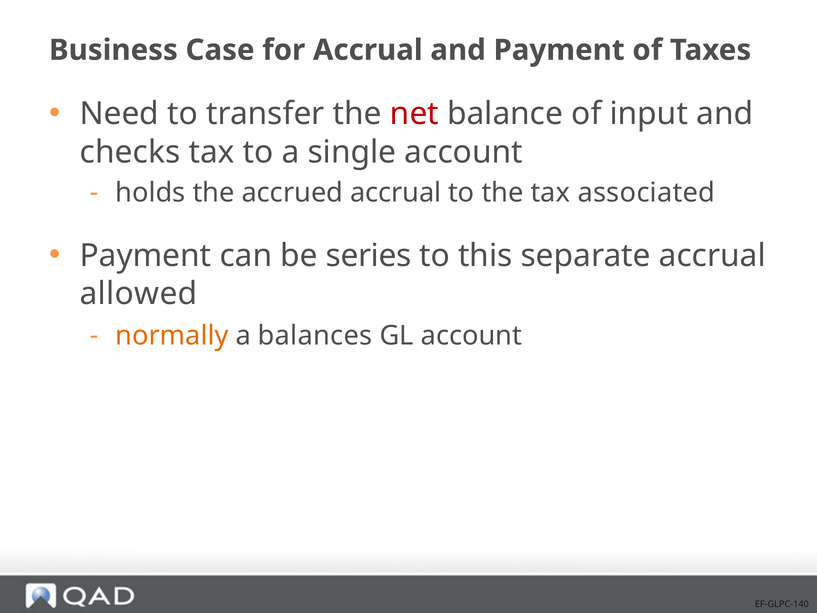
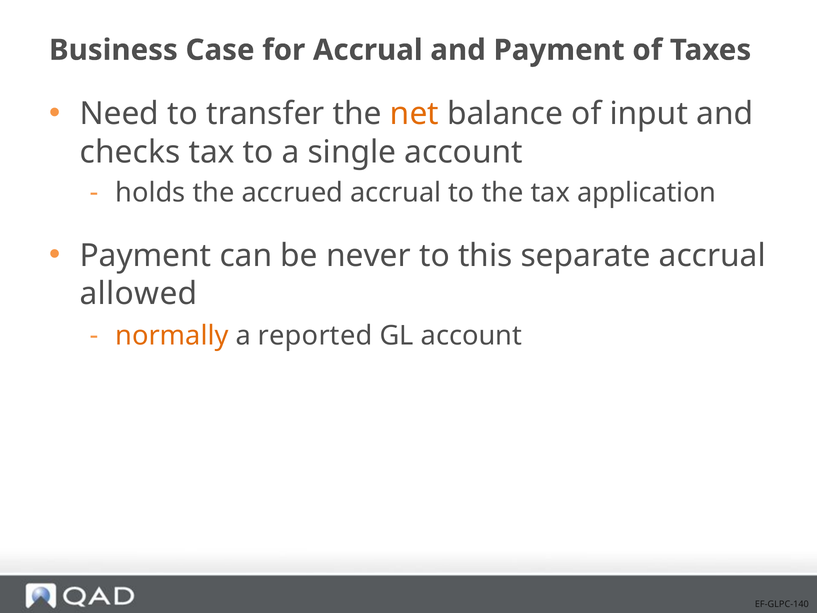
net colour: red -> orange (414, 114)
associated: associated -> application (647, 193)
series: series -> never (368, 256)
balances: balances -> reported (315, 336)
